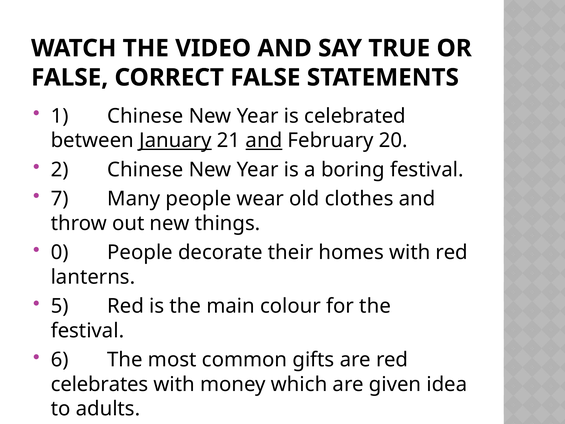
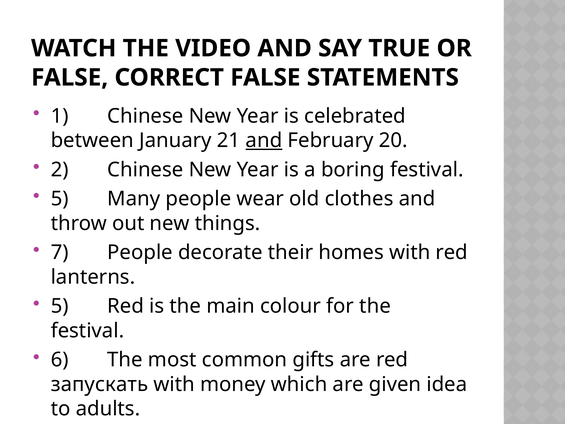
January underline: present -> none (175, 140)
7: 7 -> 5 (60, 199)
0: 0 -> 7 (60, 252)
celebrates: celebrates -> запускать (99, 384)
